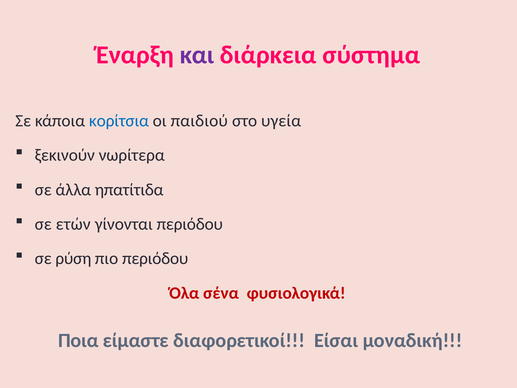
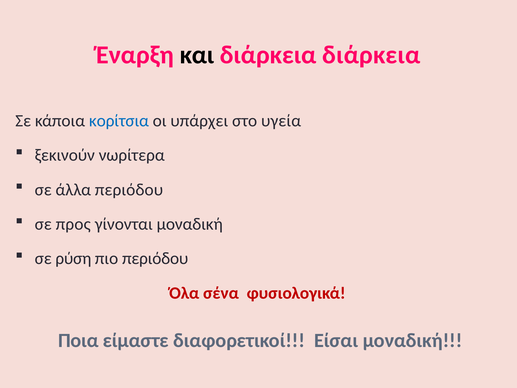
και colour: purple -> black (197, 55)
διάρκεια σύστημα: σύστημα -> διάρκεια (371, 55)
παιδιού: παιδιού -> υπάρχει (199, 121)
άλλα ηπατίτιδα: ηπατίτιδα -> περιόδου (129, 190)
ετών: ετών -> προς (73, 224)
γίνονται περιόδου: περιόδου -> μοναδική (190, 224)
